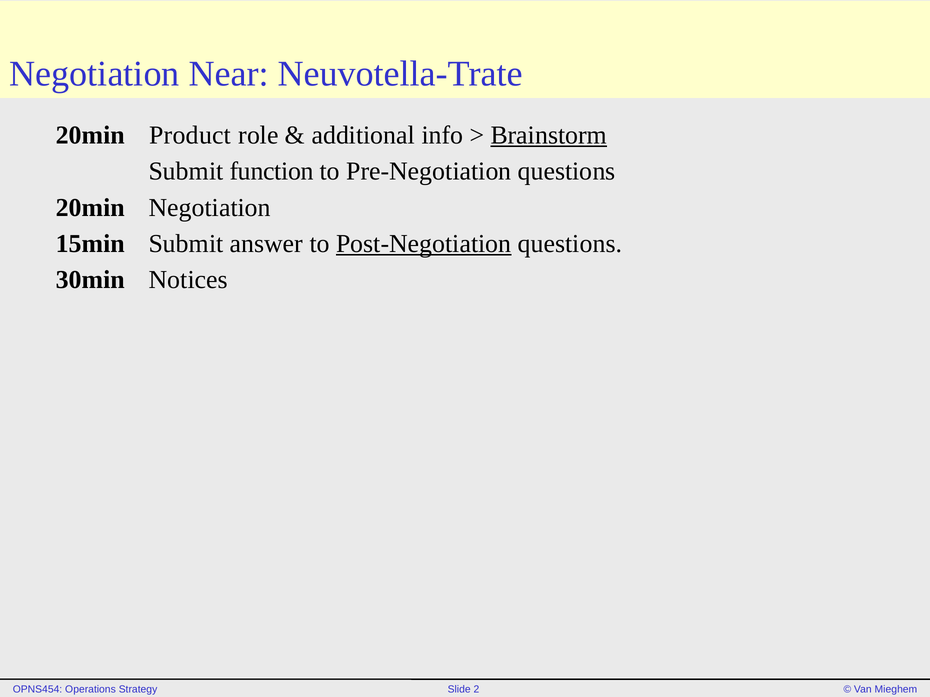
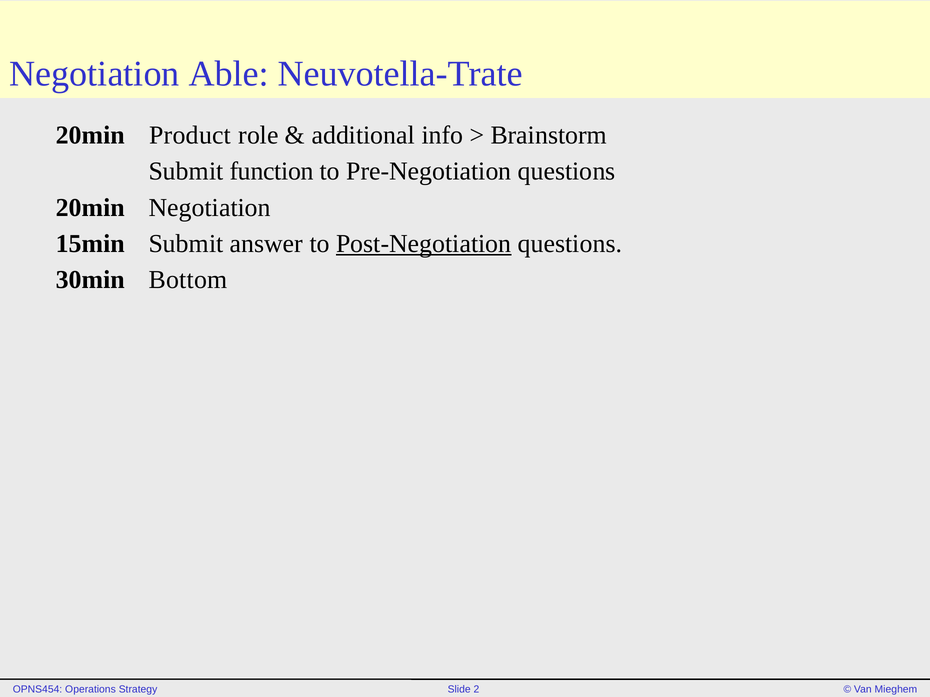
Near: Near -> Able (229, 74)
Brainstorm underline: present -> none (549, 135)
Notices: Notices -> Bottom (188, 280)
